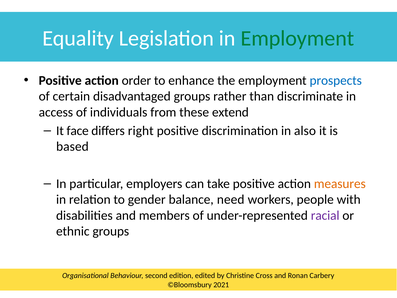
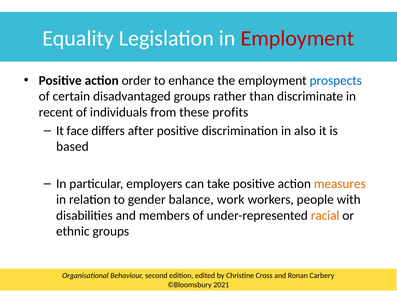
Employment colour: green -> red (297, 38)
access: access -> recent (56, 112)
extend: extend -> profits (230, 112)
right: right -> after (141, 131)
need: need -> work (231, 199)
racial colour: purple -> orange (325, 215)
